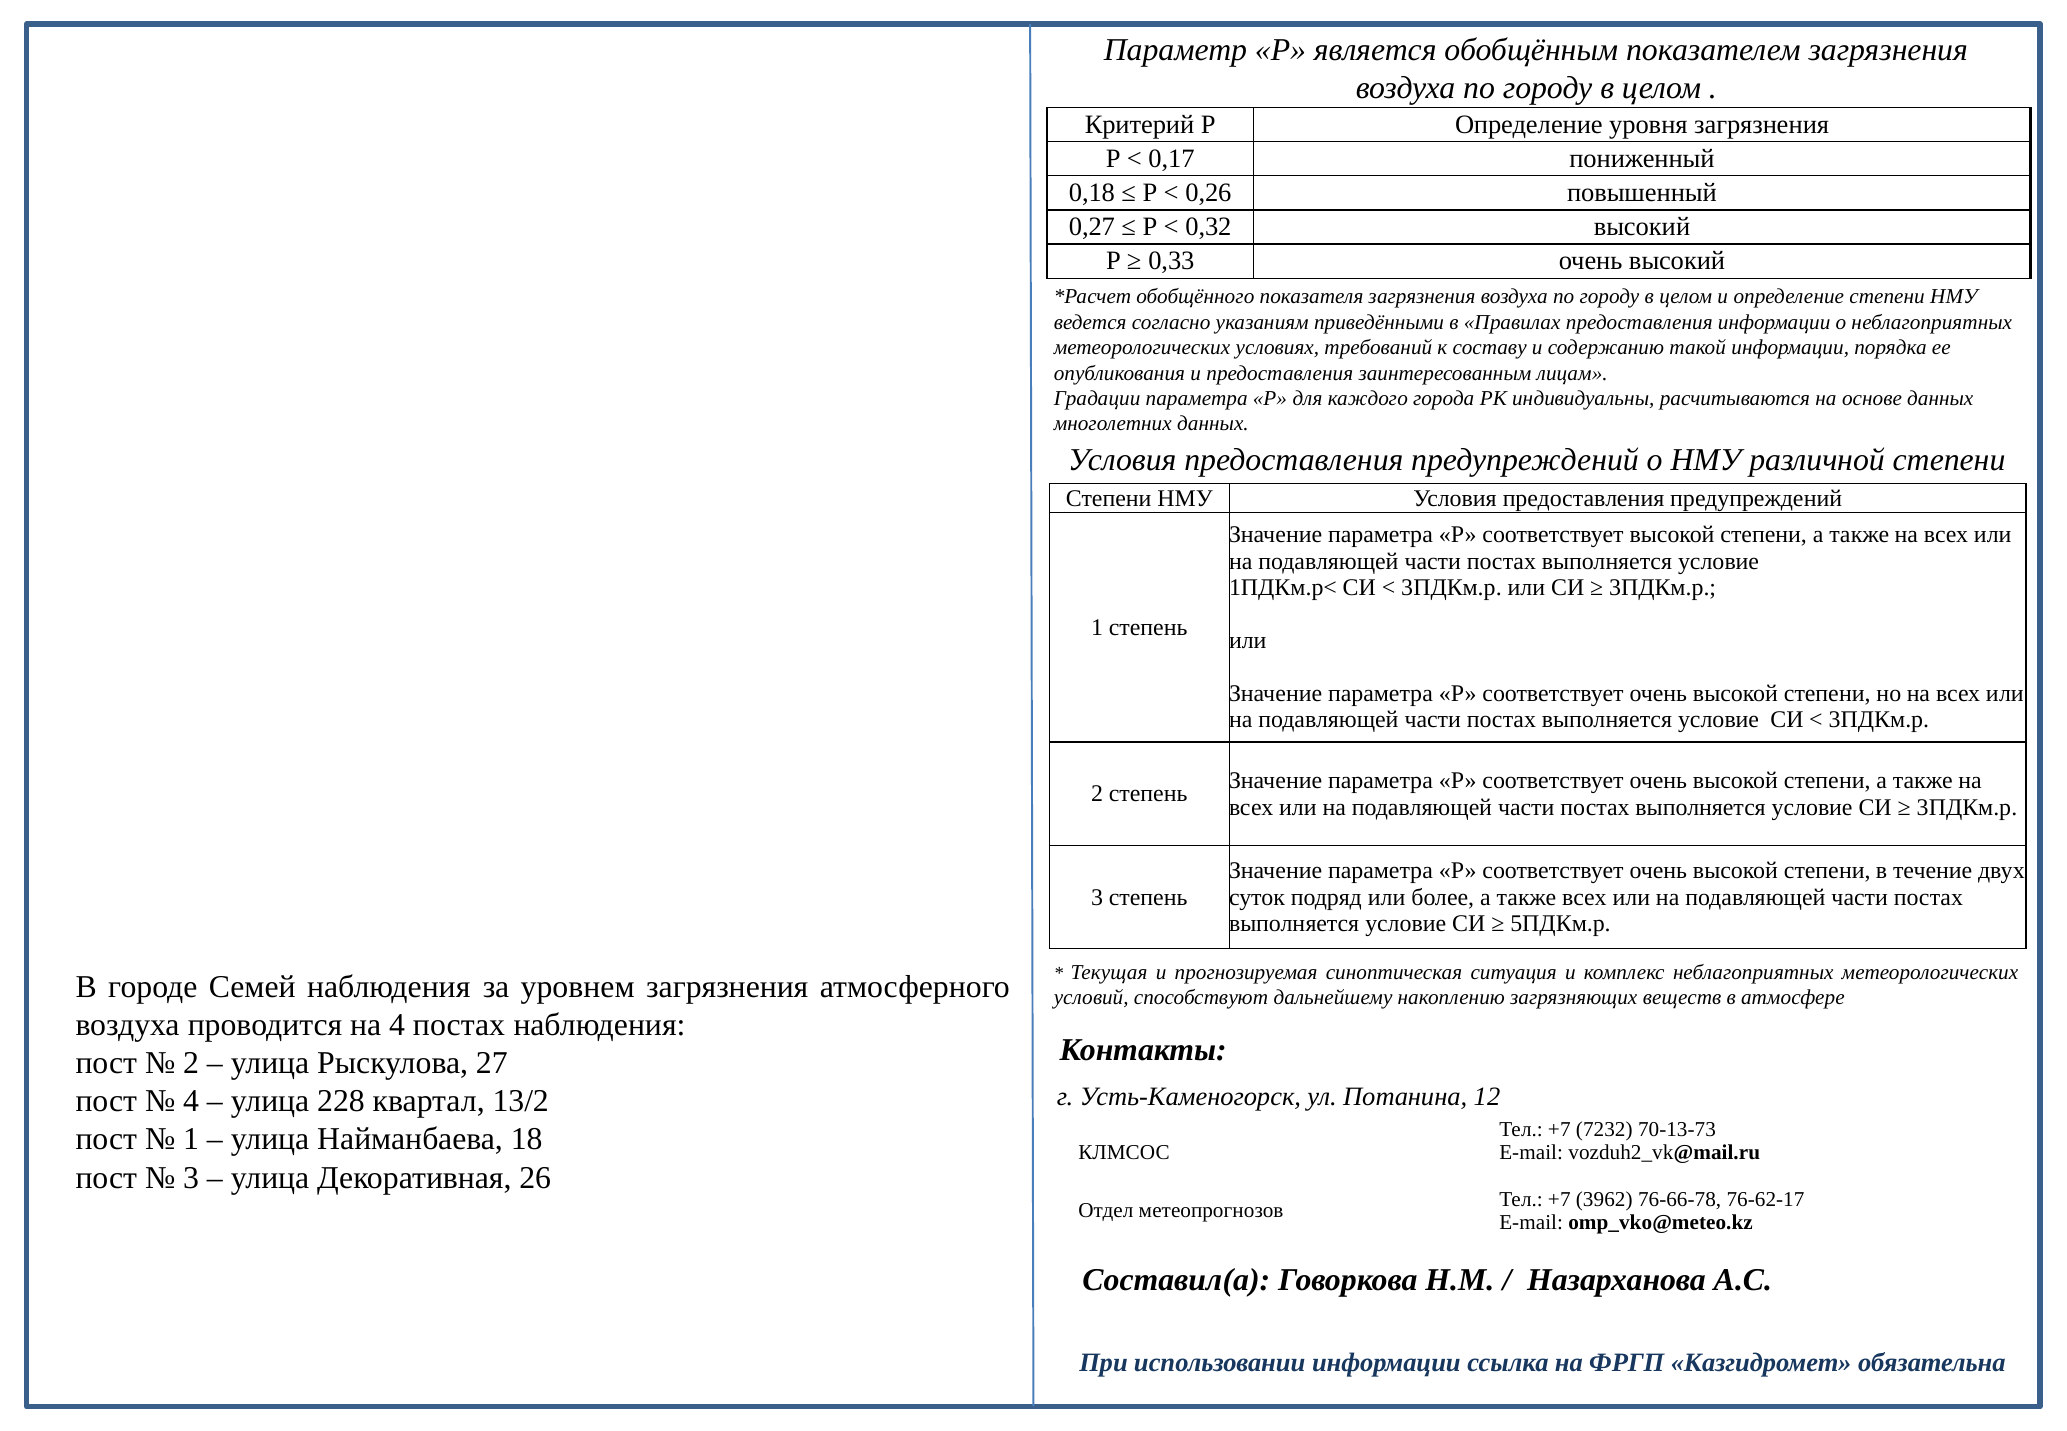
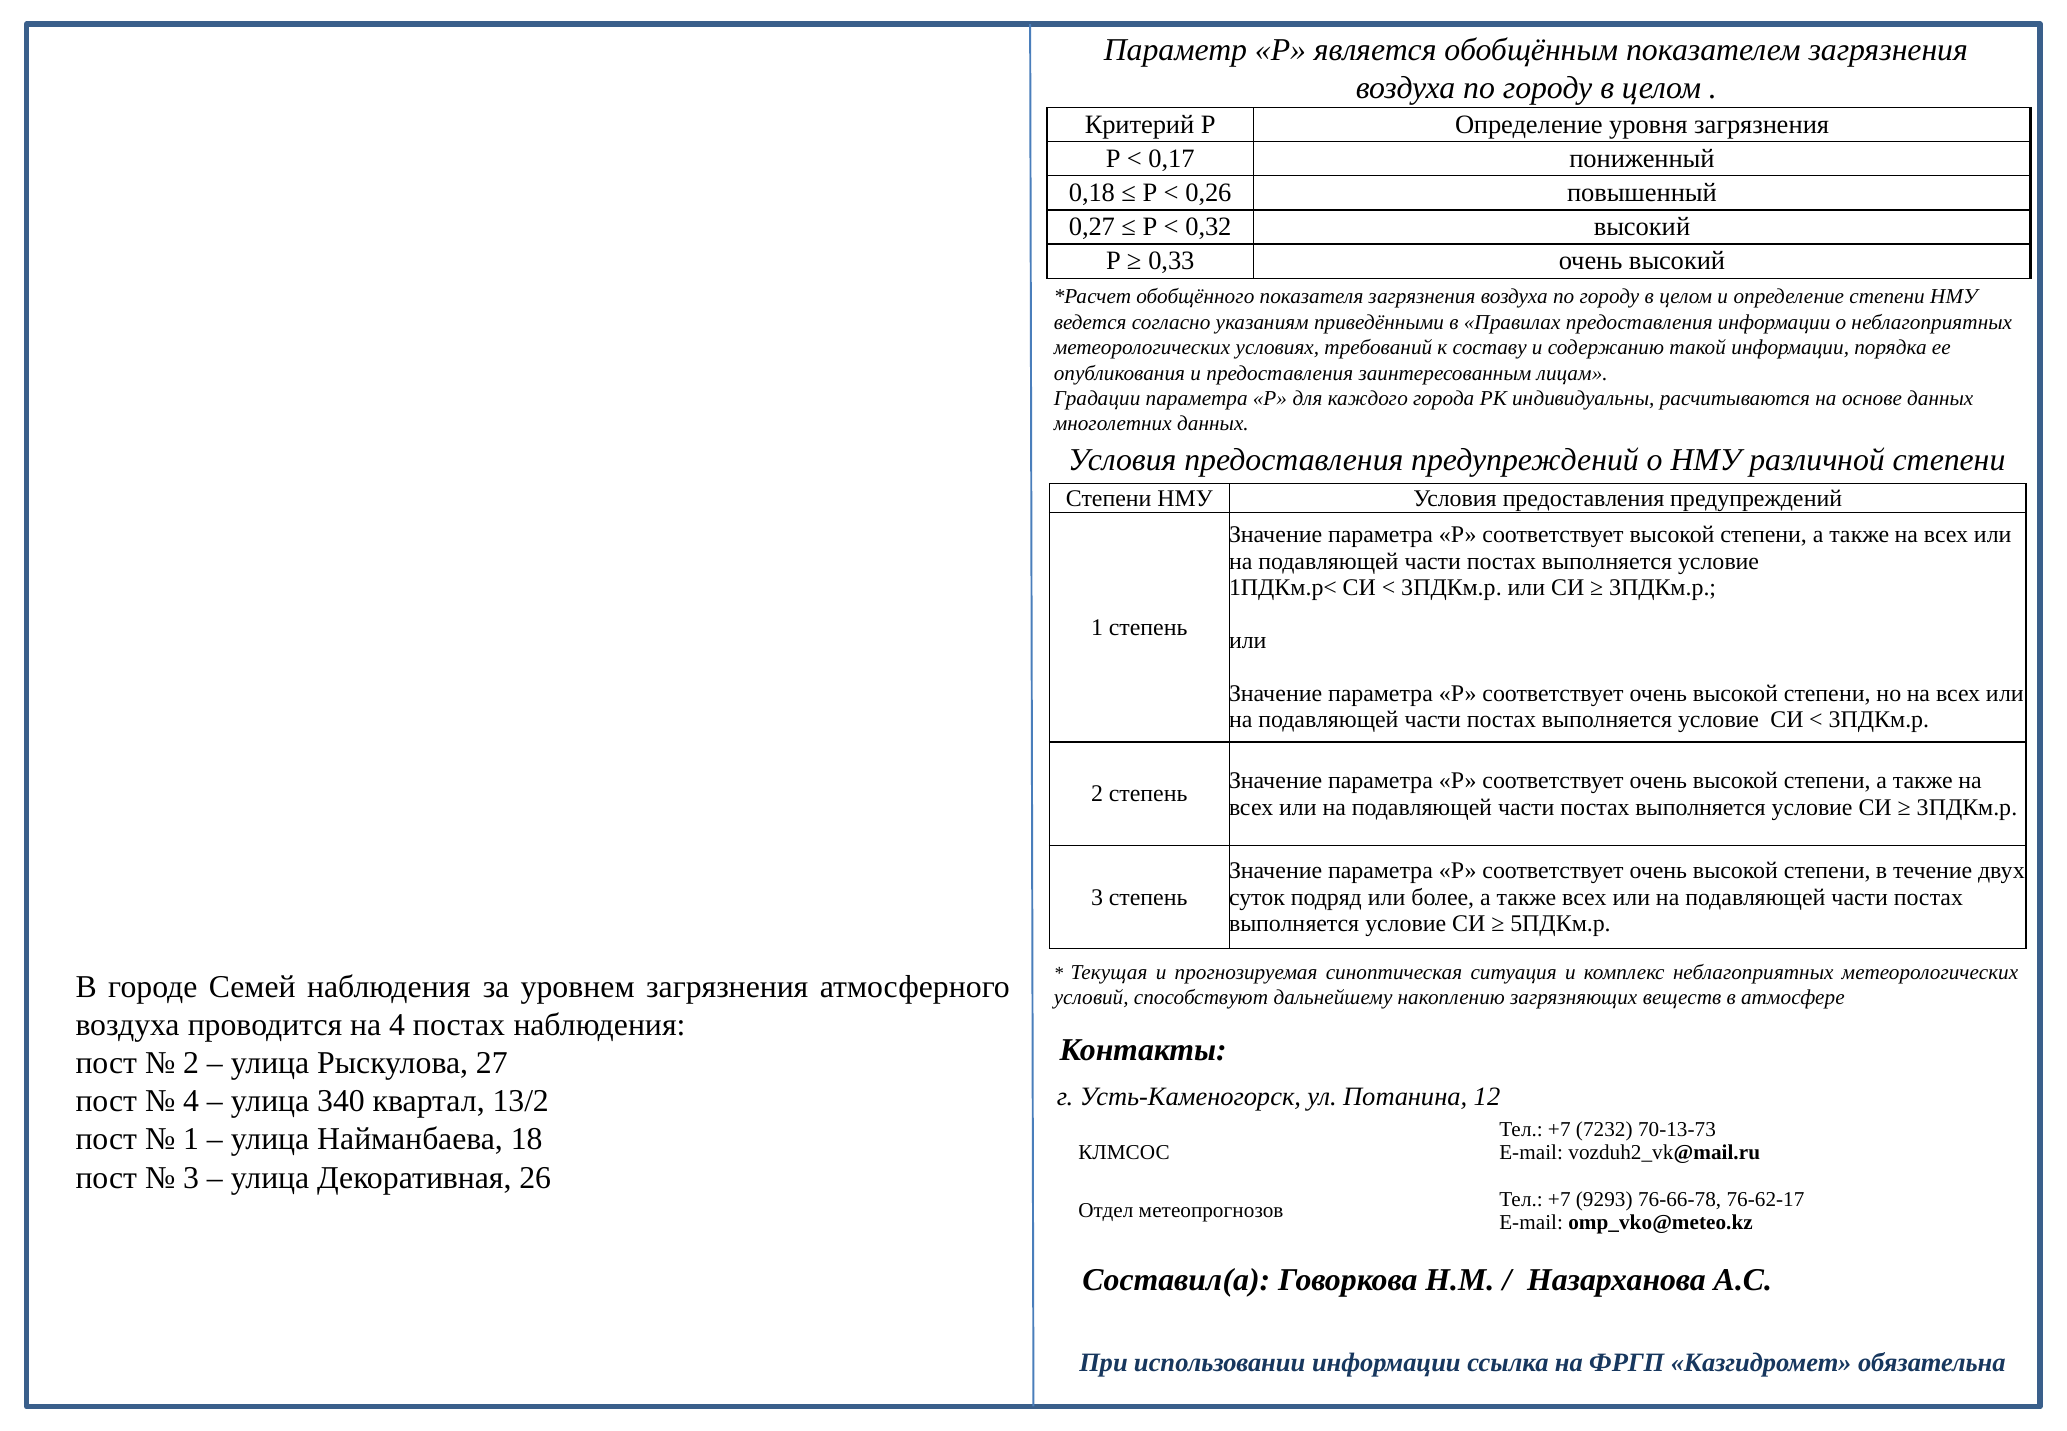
228: 228 -> 340 (341, 1101)
3962: 3962 -> 9293 (1604, 1199)
